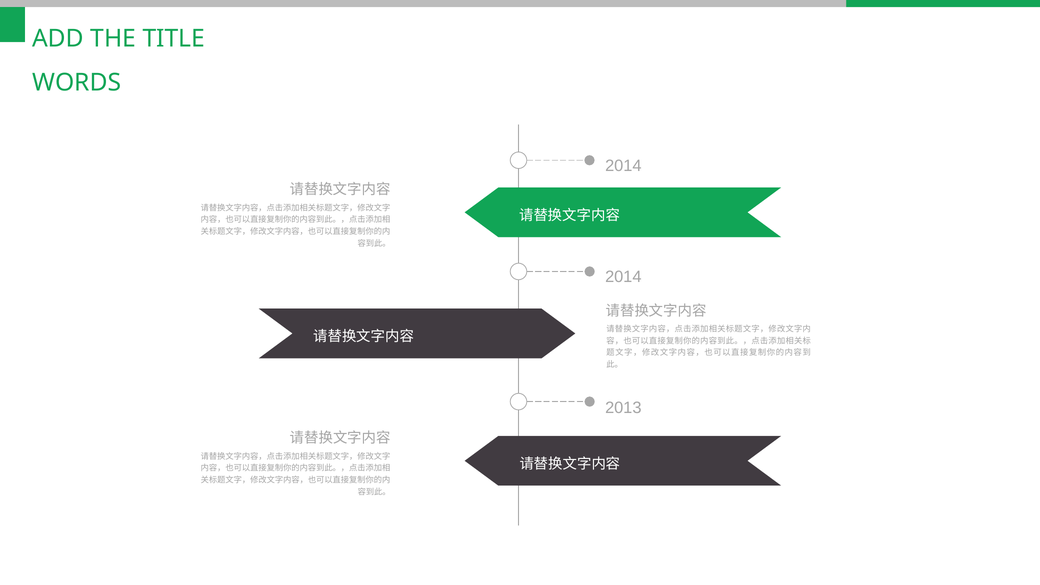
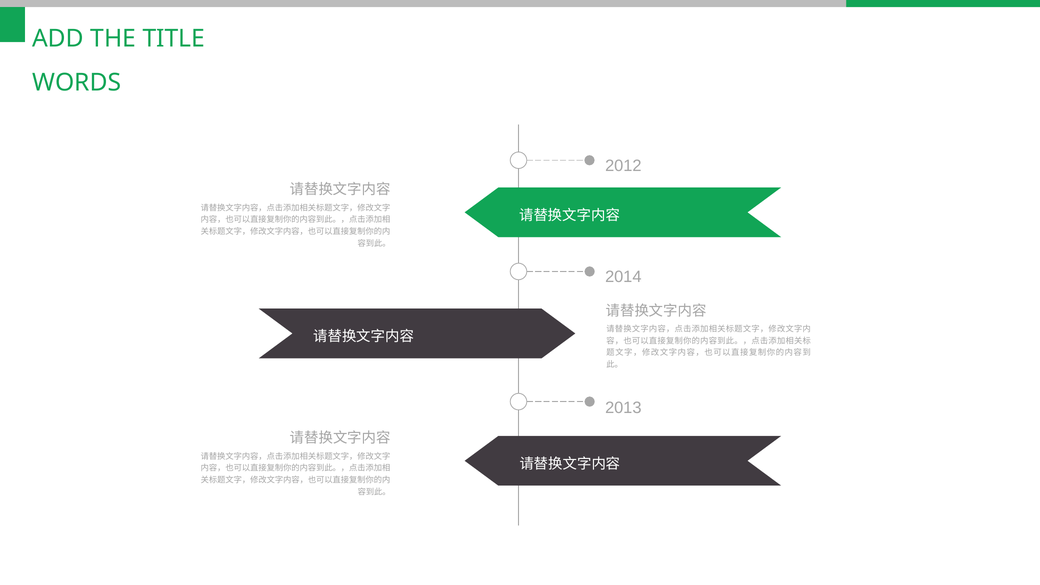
2014: 2014 -> 2012 (623, 166)
